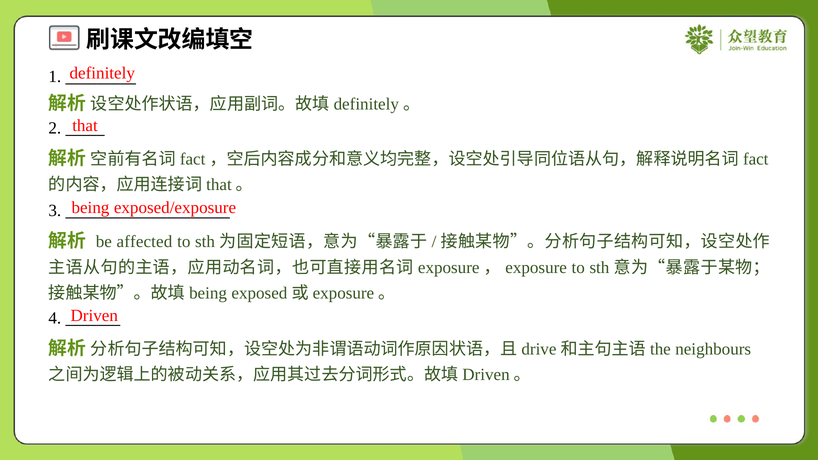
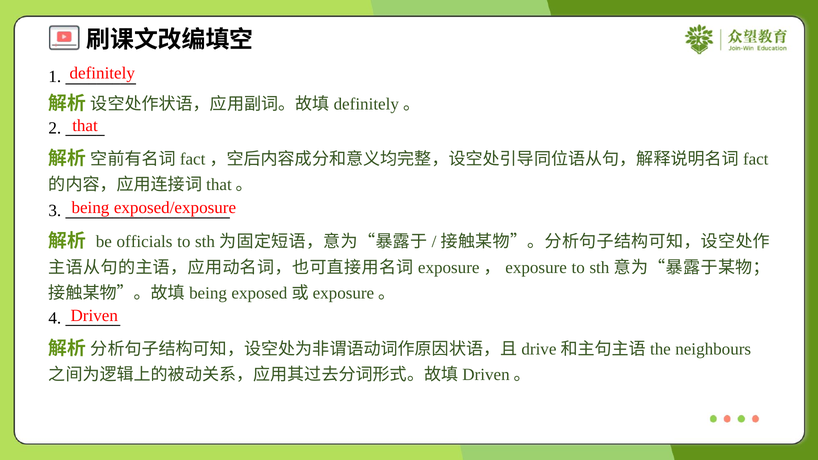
affected: affected -> officials (145, 242)
